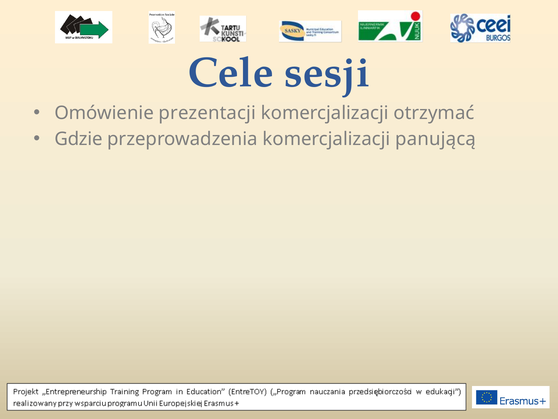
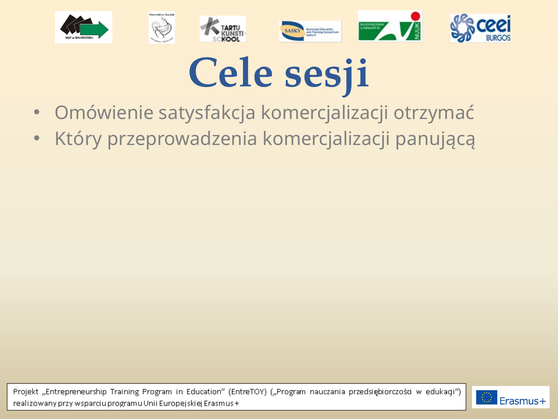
prezentacji: prezentacji -> satysfakcja (207, 113)
Gdzie: Gdzie -> Który (78, 139)
